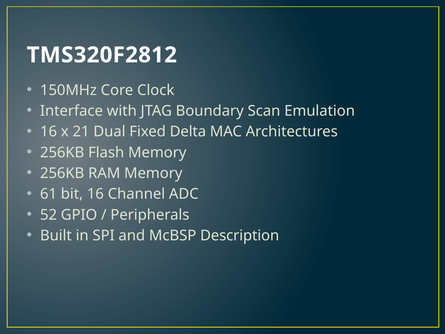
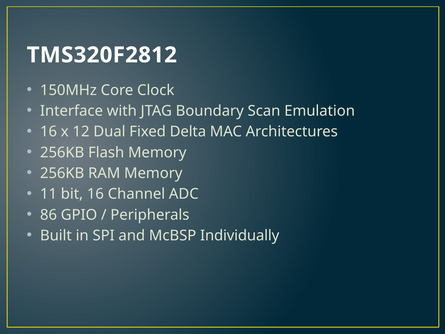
21: 21 -> 12 (81, 132)
61: 61 -> 11 (49, 194)
52: 52 -> 86 (49, 215)
Description: Description -> Individually (240, 235)
